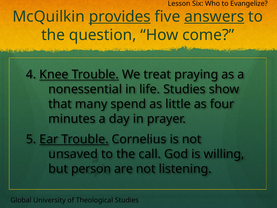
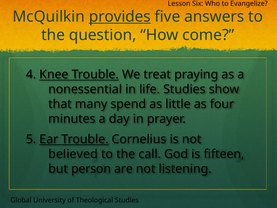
answers underline: present -> none (214, 17)
unsaved: unsaved -> believed (73, 154)
willing: willing -> fifteen (224, 154)
